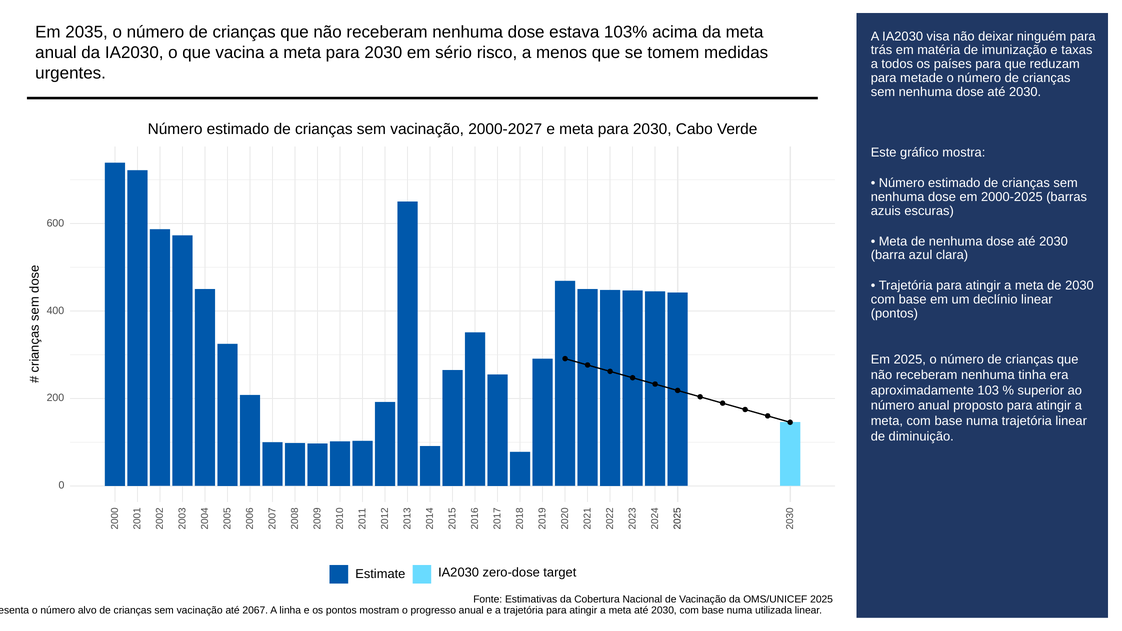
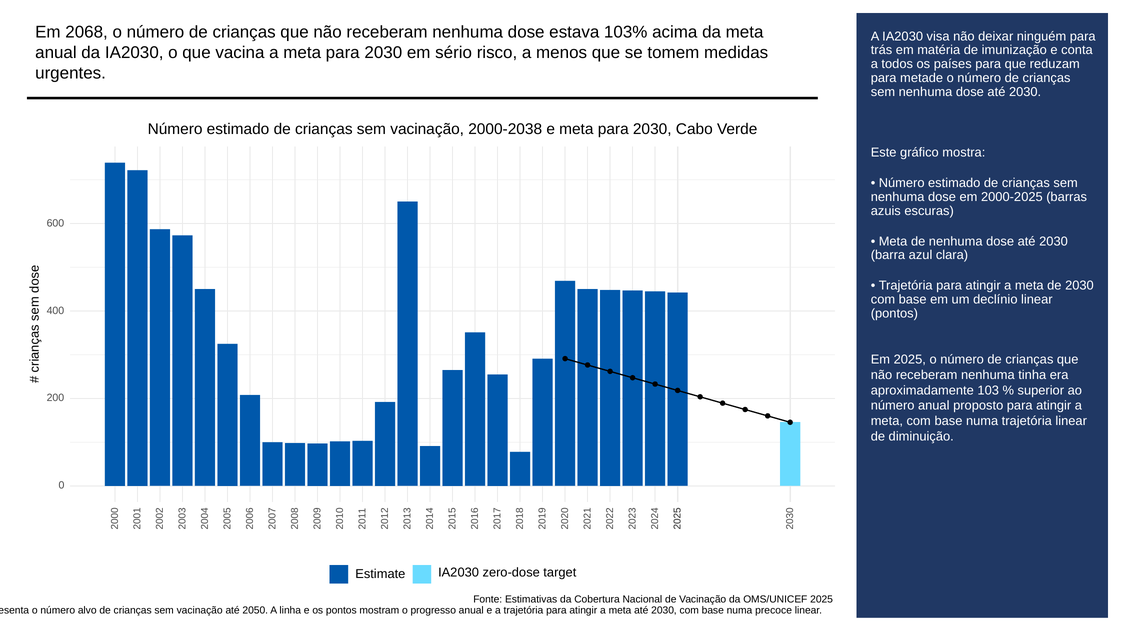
2035: 2035 -> 2068 (87, 32)
taxas: taxas -> conta (1077, 50)
2000-2027: 2000-2027 -> 2000-2038 (505, 129)
2067: 2067 -> 2050 (255, 611)
utilizada: utilizada -> precoce (774, 611)
